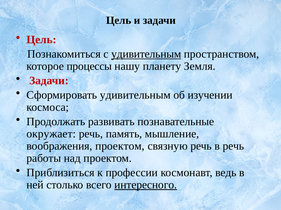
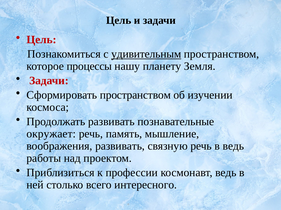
Сформировать удивительным: удивительным -> пространством (135, 95)
воображения проектом: проектом -> развивать (120, 147)
в речь: речь -> ведь (233, 147)
интересного underline: present -> none (146, 185)
